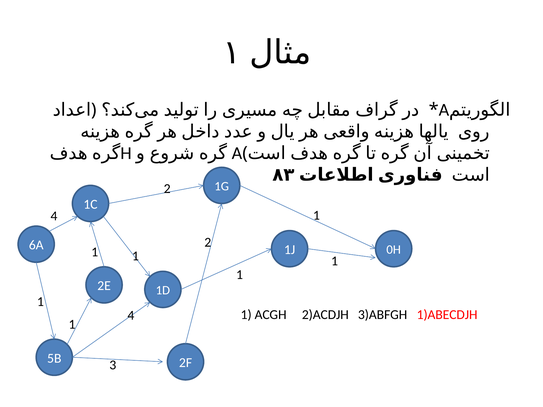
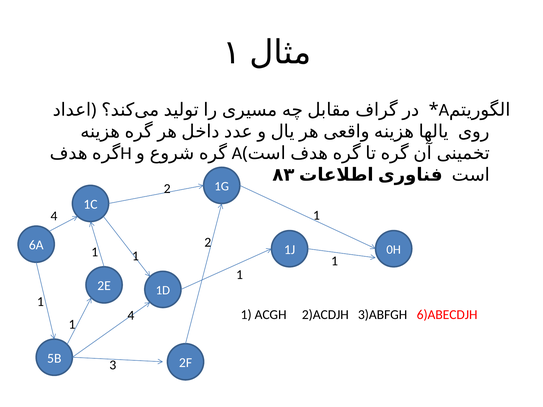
1)ABECDJH: 1)ABECDJH -> 6)ABECDJH (447, 315)
